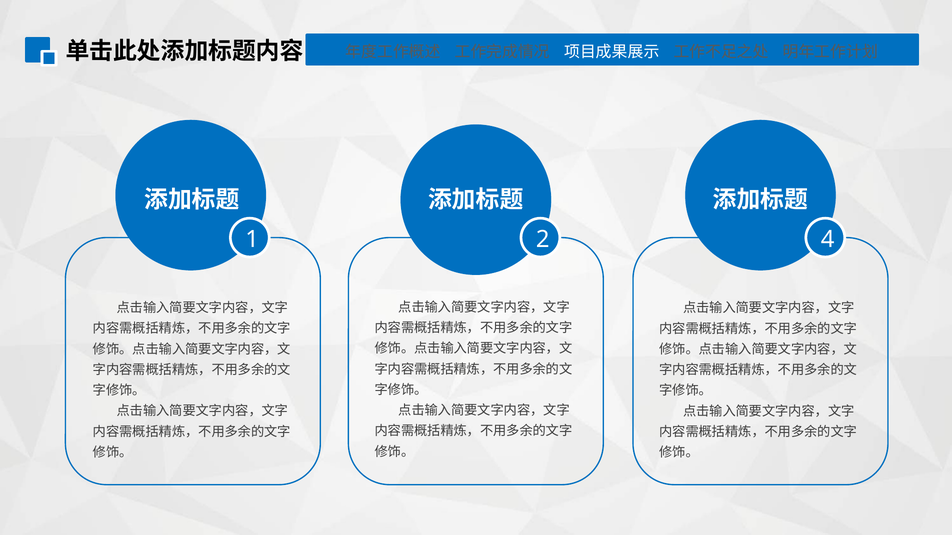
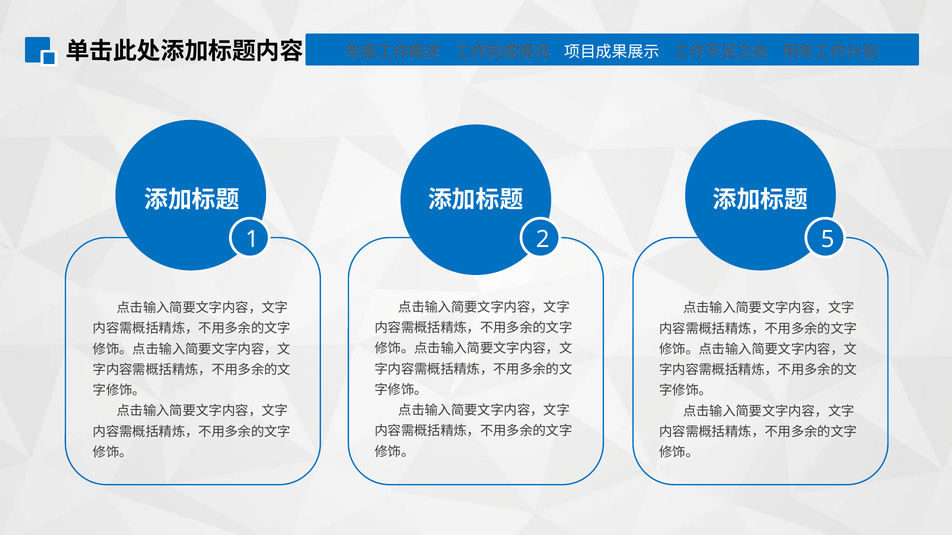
4: 4 -> 5 (828, 239)
